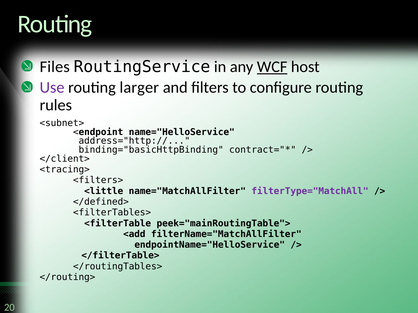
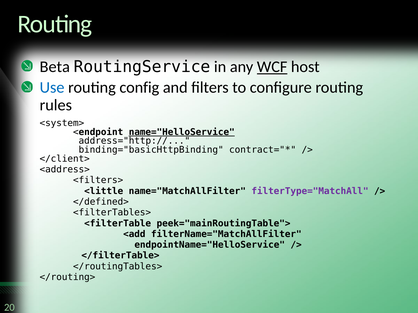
Files: Files -> Beta (55, 67)
Use colour: purple -> blue (52, 88)
larger: larger -> config (139, 88)
<subnet>: <subnet> -> <system> (62, 123)
name="HelloService underline: none -> present (182, 132)
<tracing>: <tracing> -> <address> (65, 170)
